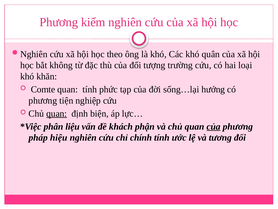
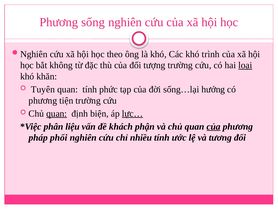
kiểm: kiểm -> sống (93, 22)
quân: quân -> trình (211, 54)
loại underline: none -> present (245, 65)
Comte: Comte -> Tuyên (43, 89)
tiện nghiệp: nghiệp -> trường (88, 100)
lực… underline: none -> present (132, 113)
hiệu: hiệu -> phối (59, 137)
chính: chính -> nhiều (141, 137)
